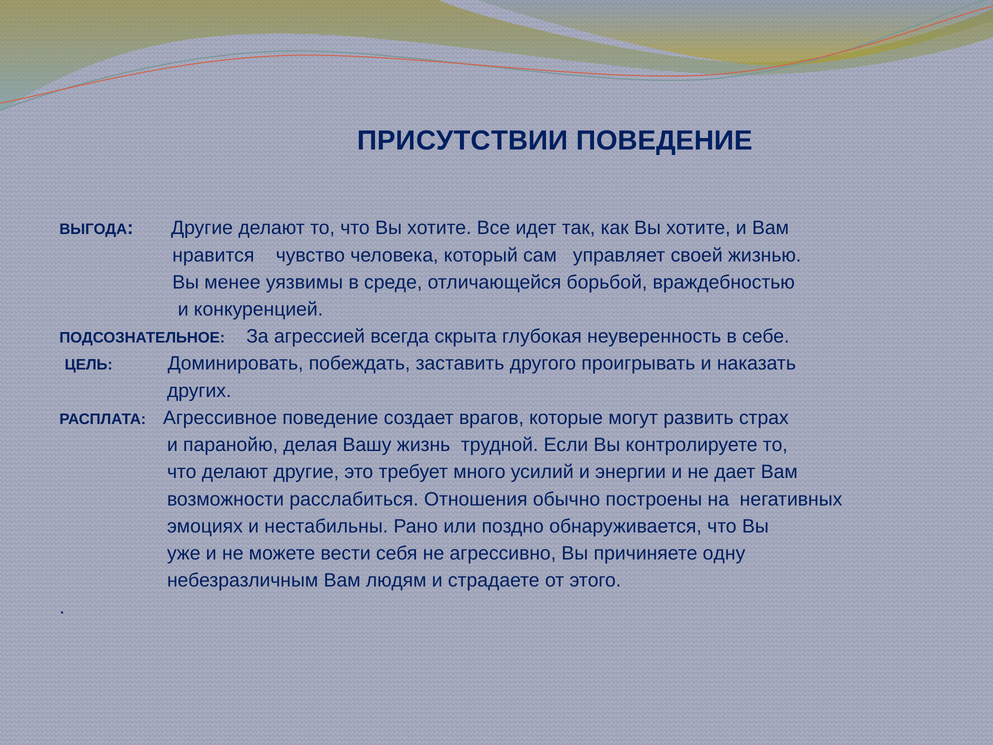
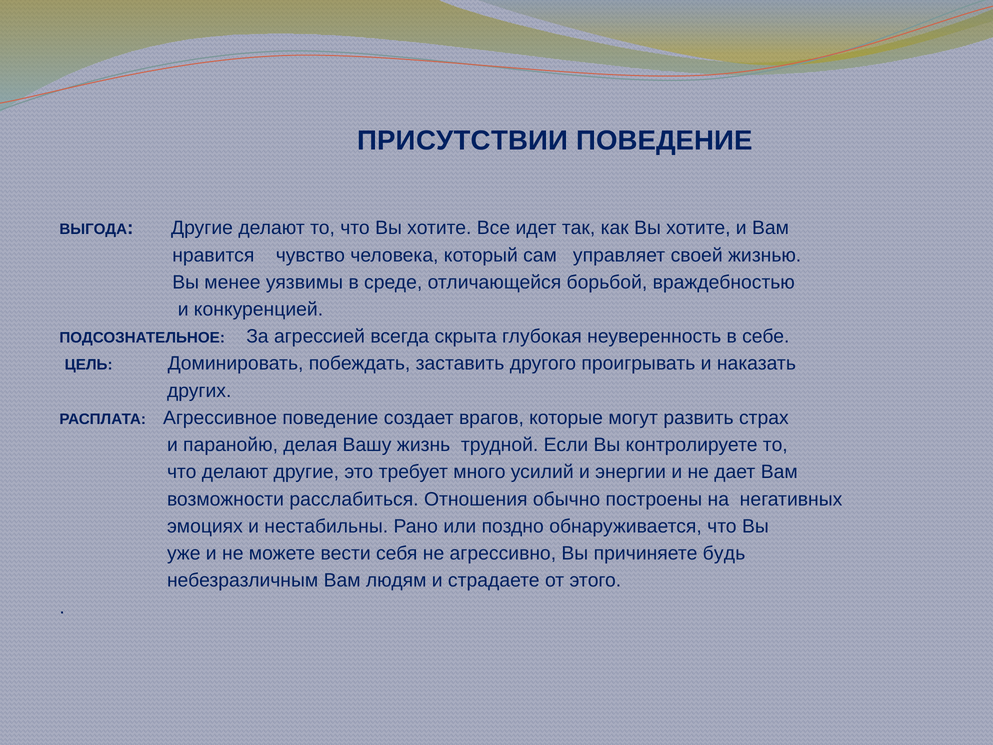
одну: одну -> будь (724, 553)
